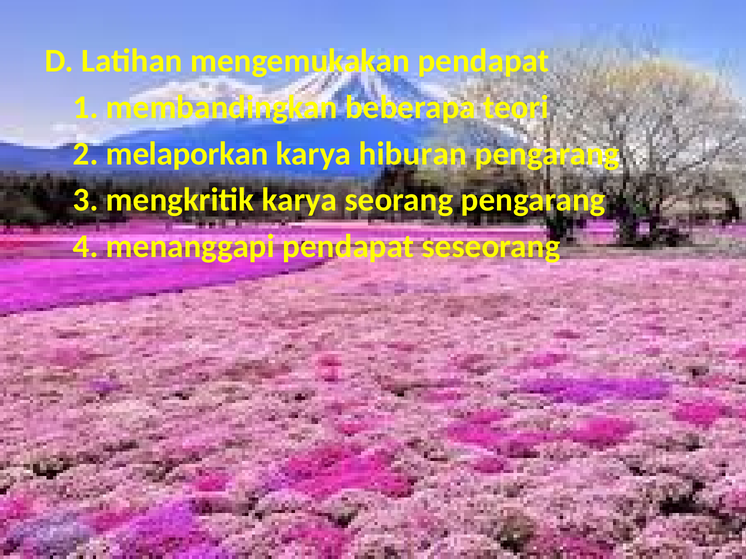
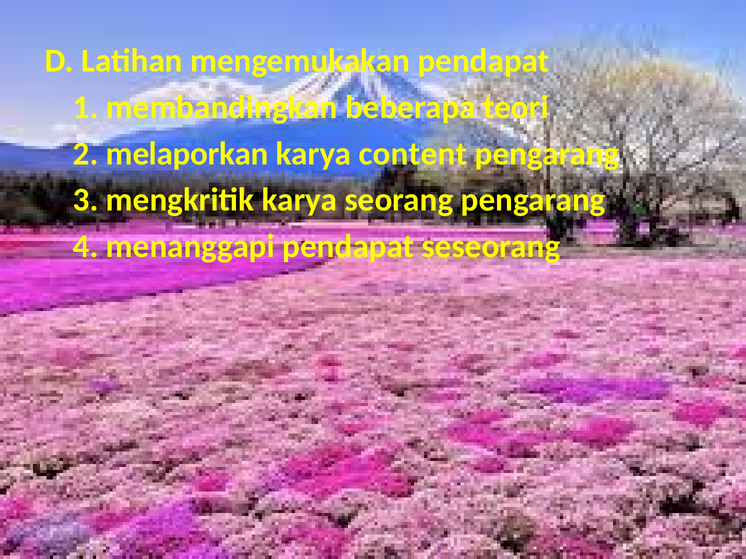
hiburan: hiburan -> content (413, 154)
